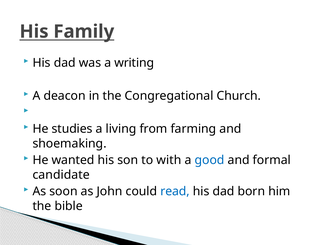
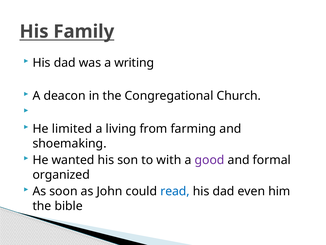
studies: studies -> limited (72, 129)
good colour: blue -> purple (210, 160)
candidate: candidate -> organized (61, 174)
born: born -> even (251, 191)
